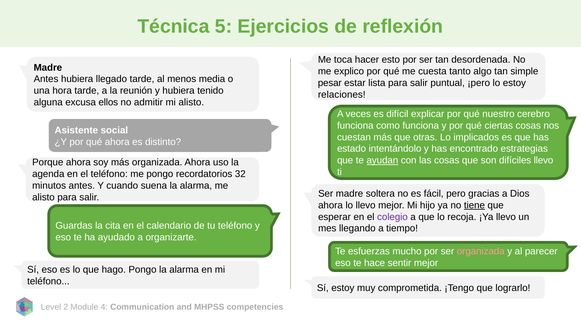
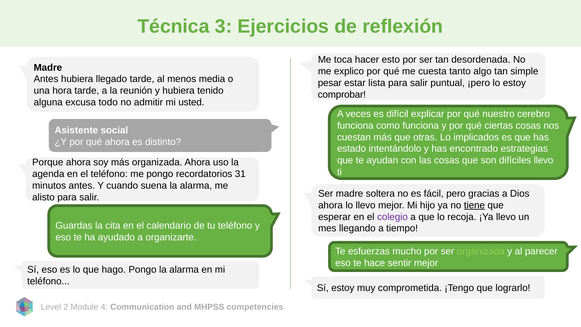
5: 5 -> 3 (224, 26)
relaciones: relaciones -> comprobar (342, 94)
ellos: ellos -> todo (108, 102)
mi alisto: alisto -> usted (191, 102)
ayudan underline: present -> none (382, 160)
32: 32 -> 31 (240, 174)
organizada colour: pink -> light green (481, 251)
